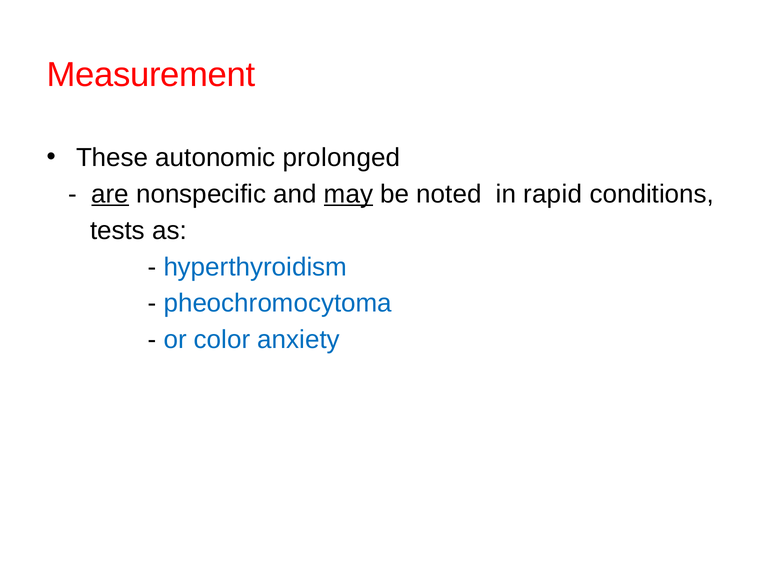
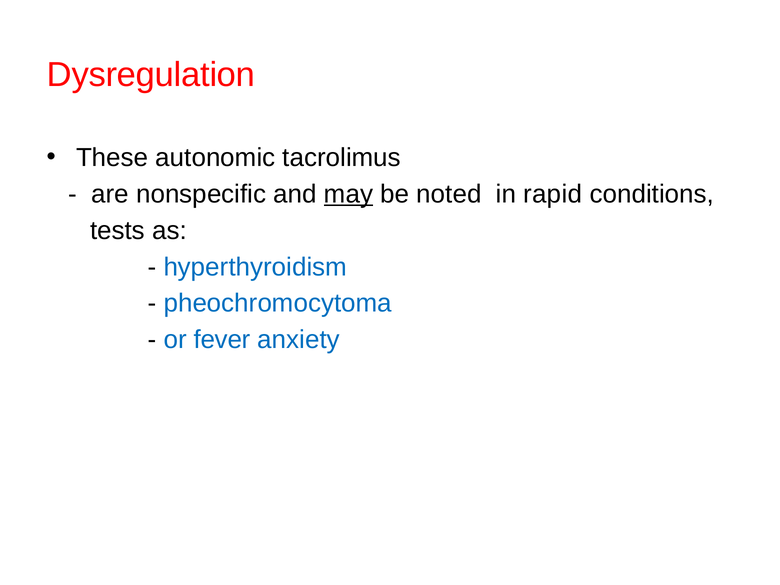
Measurement: Measurement -> Dysregulation (151, 75)
prolonged: prolonged -> tacrolimus (342, 158)
are underline: present -> none (110, 194)
color: color -> fever (222, 340)
